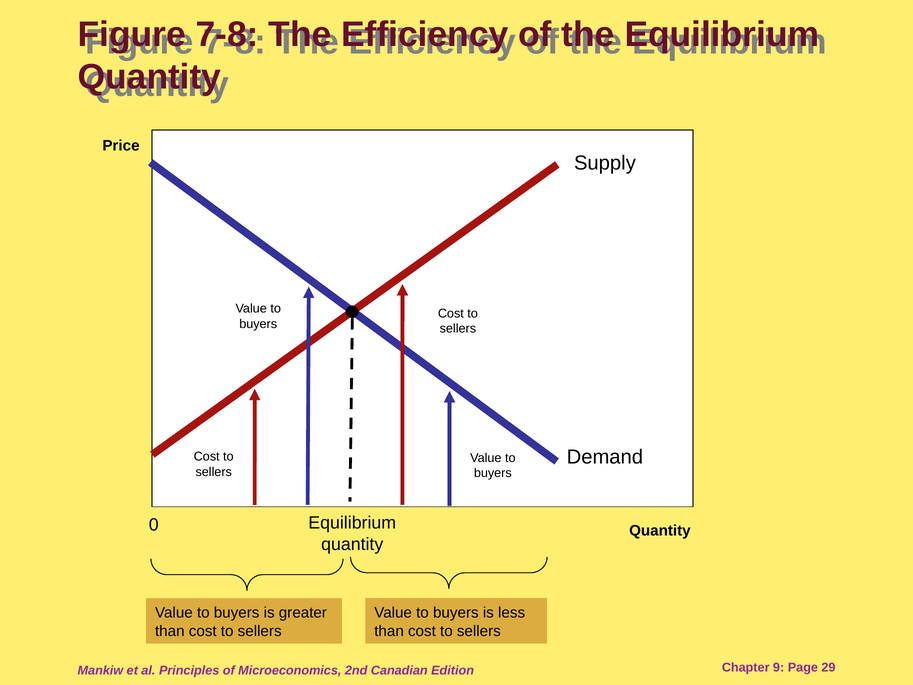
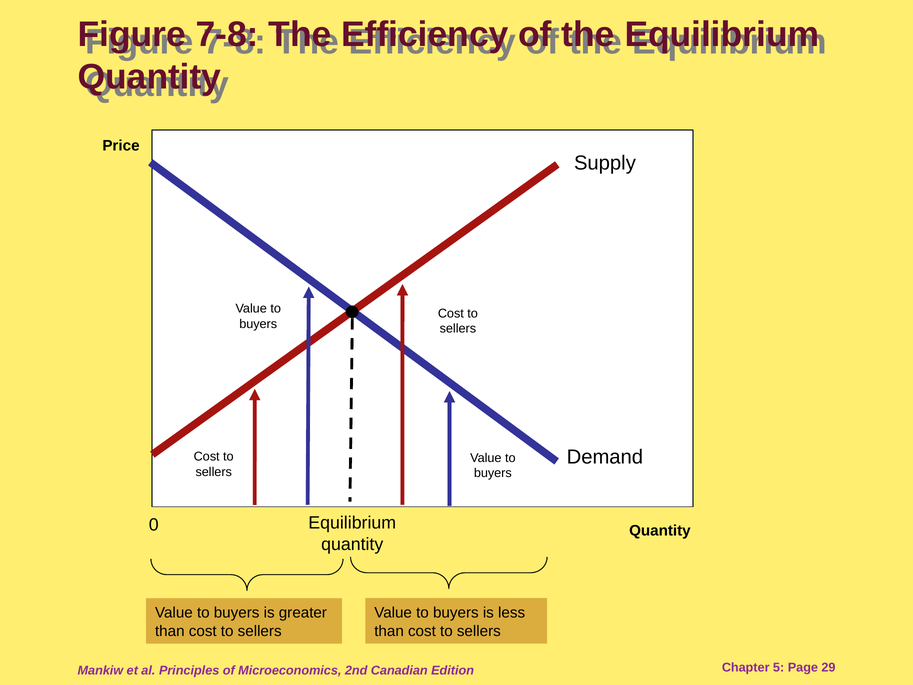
9: 9 -> 5 (779, 667)
